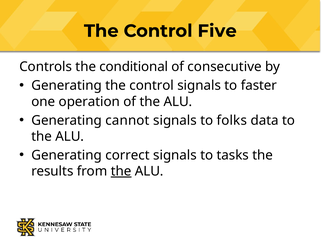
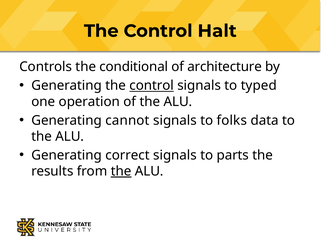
Five: Five -> Halt (217, 31)
consecutive: consecutive -> architecture (225, 67)
control underline: none -> present (152, 85)
faster: faster -> typed (259, 85)
tasks: tasks -> parts (233, 155)
